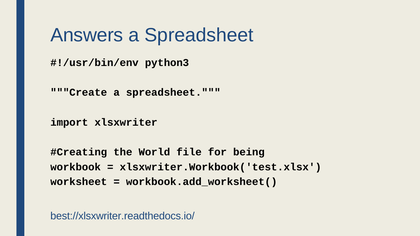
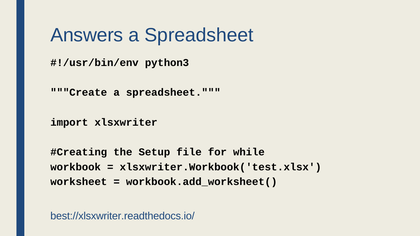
World: World -> Setup (154, 152)
being: being -> while (249, 152)
